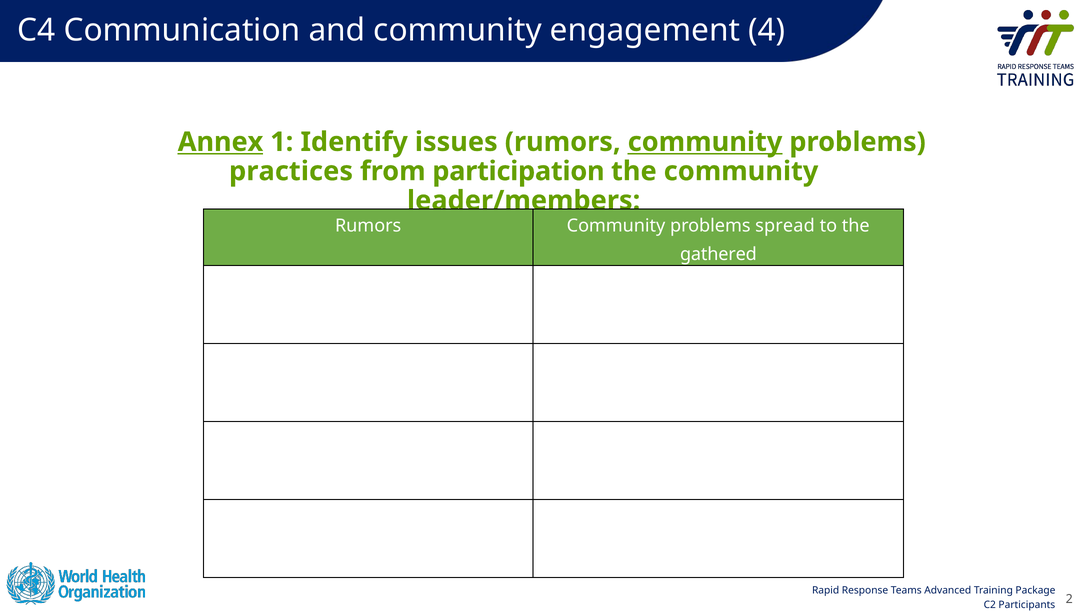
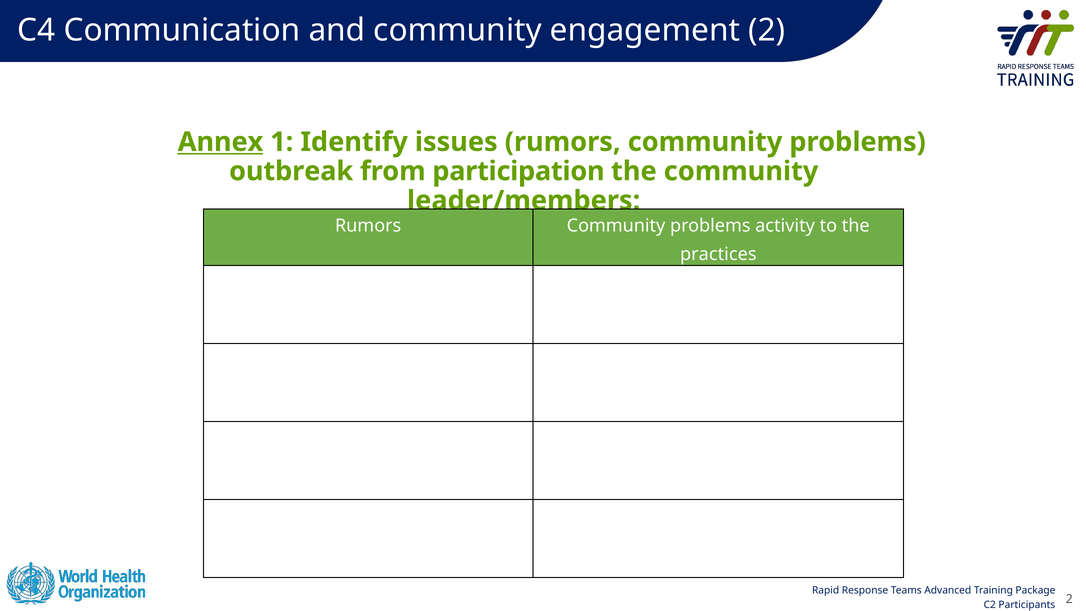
engagement 4: 4 -> 2 (767, 30)
community underline: present -> none (705, 142)
practices: practices -> outbreak (291, 171)
spread: spread -> activity (785, 226)
gathered: gathered -> practices (718, 254)
